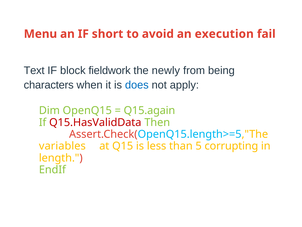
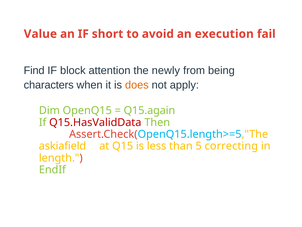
Menu: Menu -> Value (40, 34)
Text: Text -> Find (34, 70)
fieldwork: fieldwork -> attention (110, 70)
does colour: blue -> orange (137, 85)
variables: variables -> askiafield (62, 146)
corrupting: corrupting -> correcting (231, 146)
